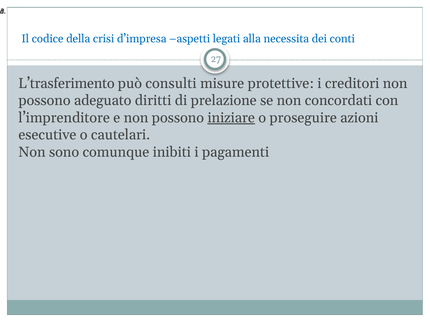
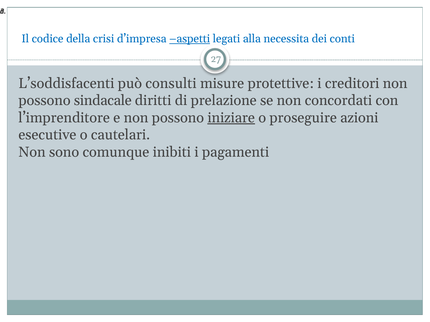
aspetti underline: none -> present (190, 39)
L’trasferimento: L’trasferimento -> L’soddisfacenti (66, 84)
adeguato: adeguato -> sindacale (103, 101)
